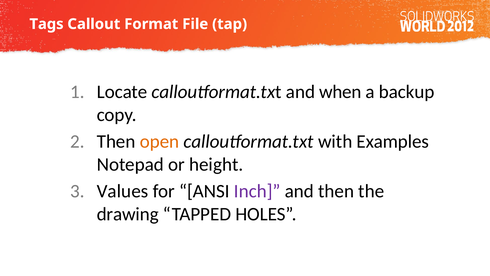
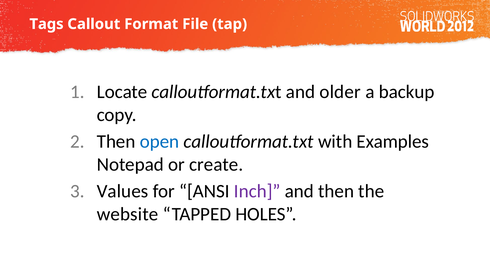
when: when -> older (340, 92)
open colour: orange -> blue (159, 141)
height: height -> create (216, 164)
drawing: drawing -> website (128, 214)
